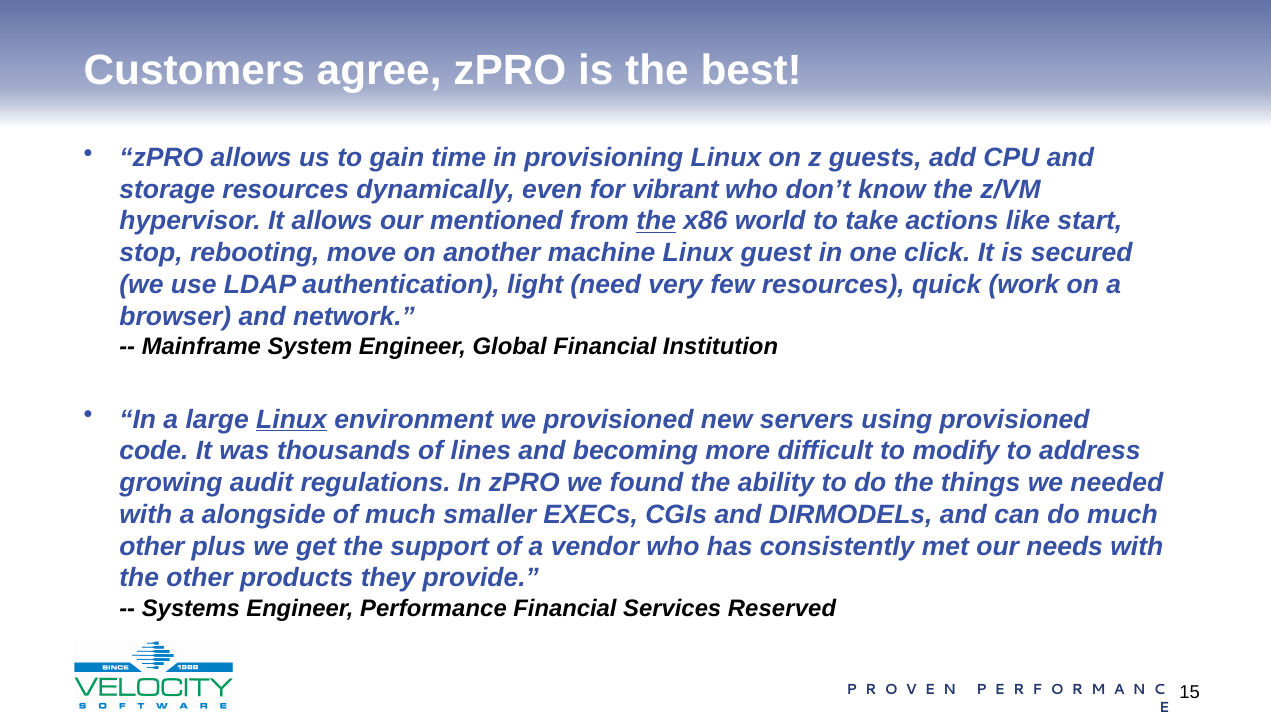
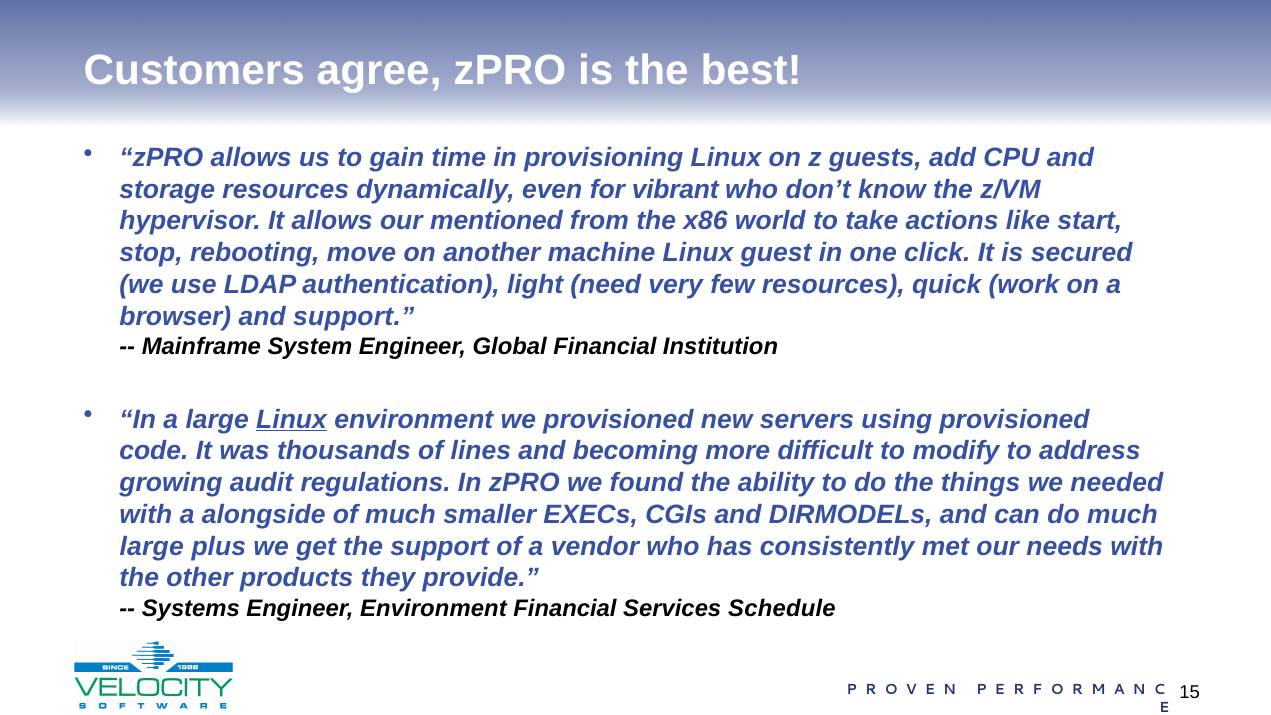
the underline: present -> none (656, 221)
and network: network -> support (354, 316)
other: other -> large (152, 546)
Engineer Performance: Performance -> Environment (433, 608)
Reserved: Reserved -> Schedule (782, 608)
